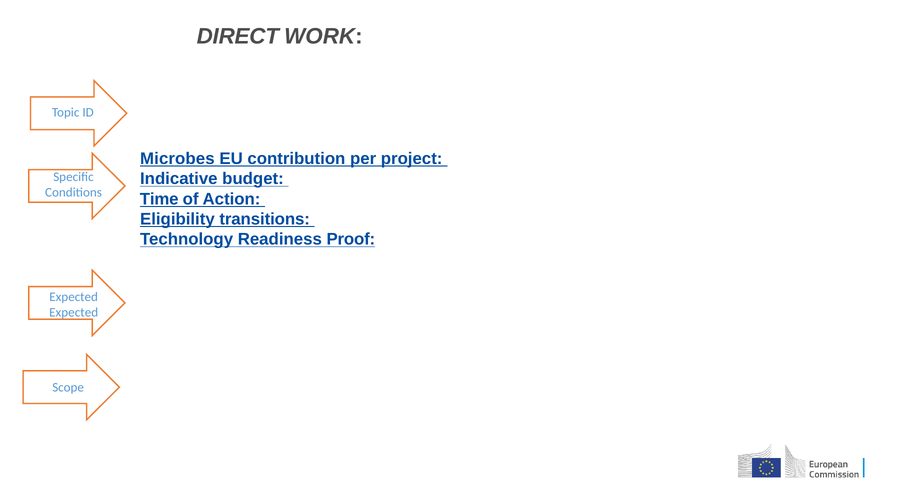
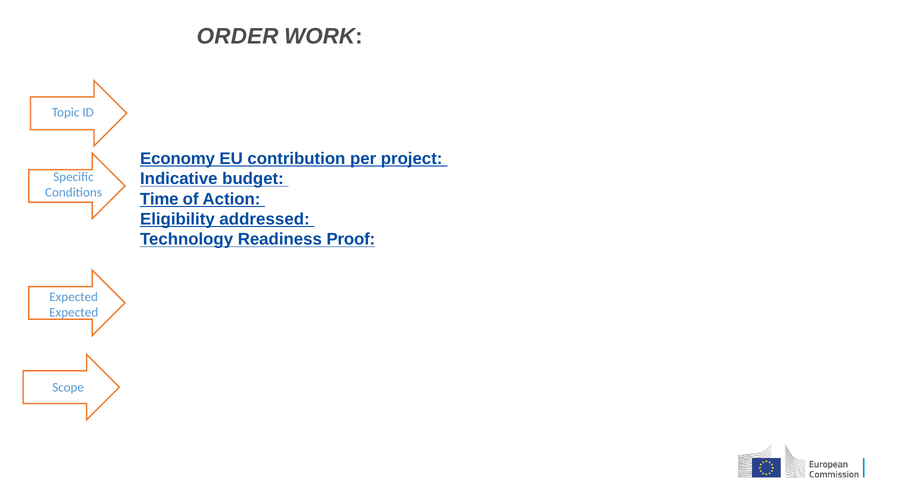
DIRECT: DIRECT -> ORDER (238, 37)
Microbes: Microbes -> Economy (178, 159)
transitions: transitions -> addressed (265, 219)
